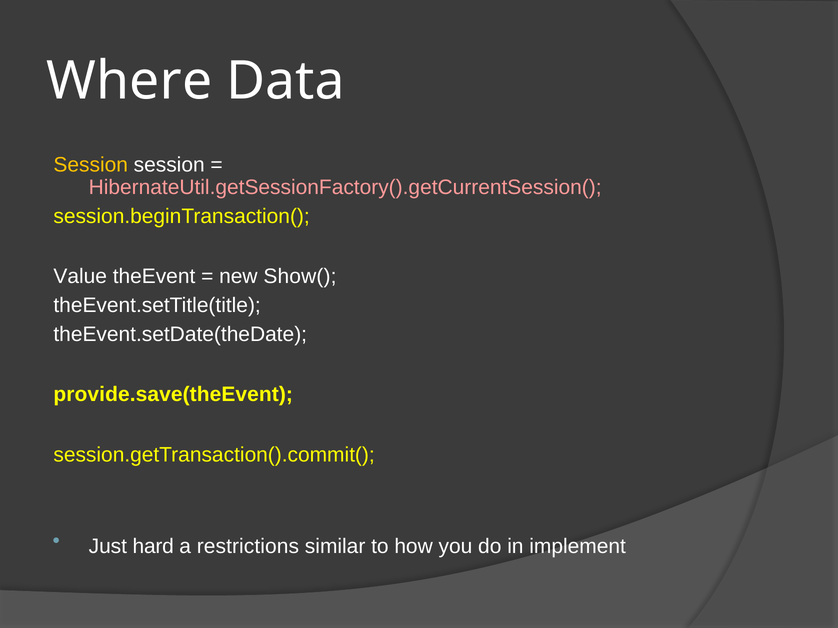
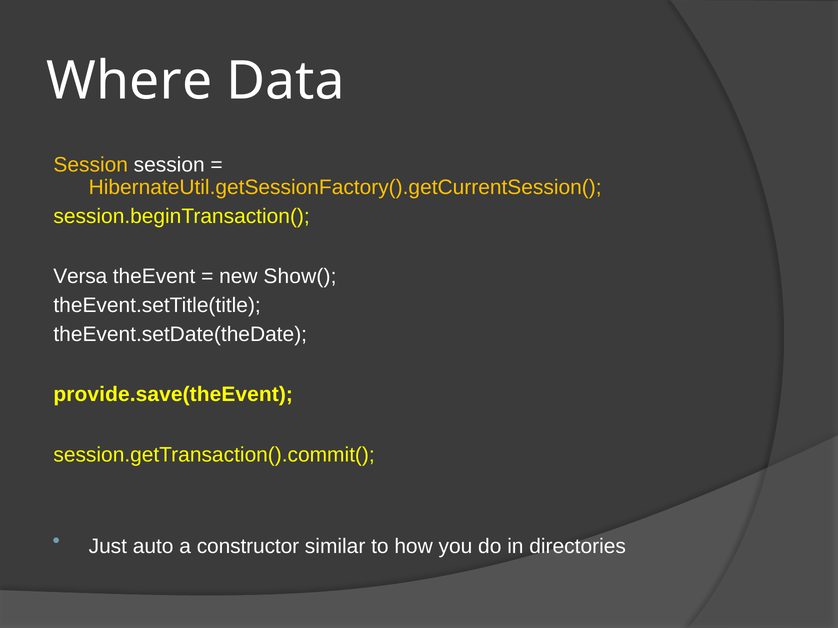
HibernateUtil.getSessionFactory().getCurrentSession( colour: pink -> yellow (345, 187)
Value: Value -> Versa (80, 277)
hard: hard -> auto (153, 547)
restrictions: restrictions -> constructor (248, 547)
implement: implement -> directories (578, 547)
